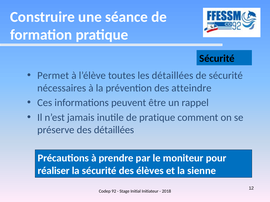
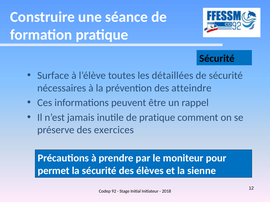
Permet: Permet -> Surface (53, 76)
des détaillées: détaillées -> exercices (114, 130)
réaliser: réaliser -> permet (54, 171)
